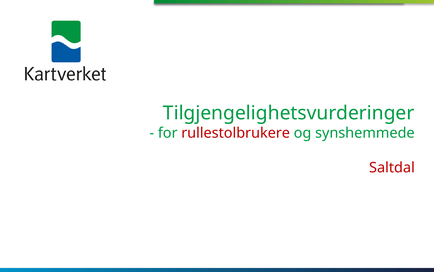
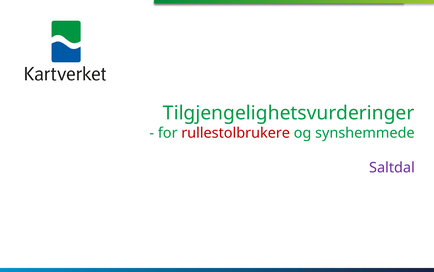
Saltdal colour: red -> purple (392, 167)
